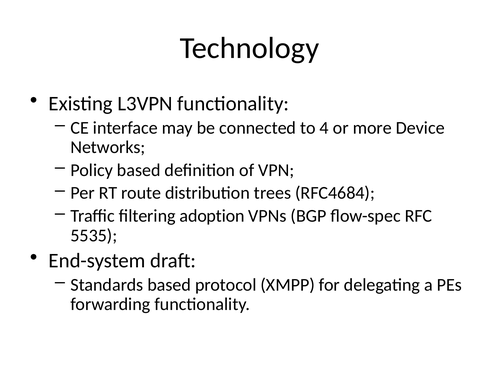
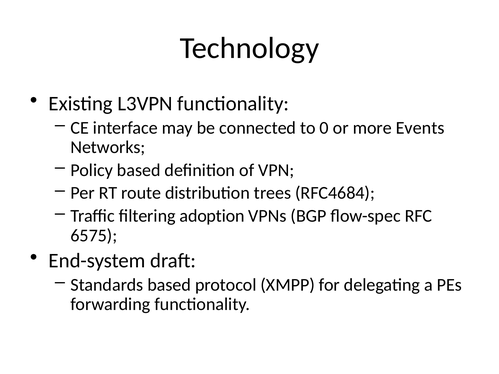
4: 4 -> 0 (324, 128)
Device: Device -> Events (420, 128)
5535: 5535 -> 6575 (94, 236)
